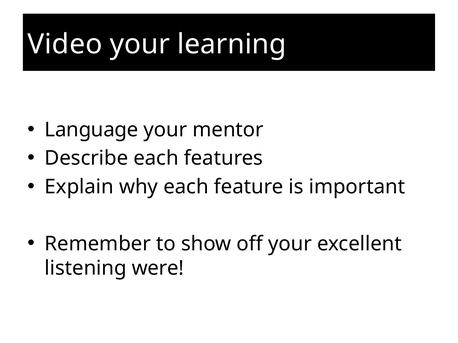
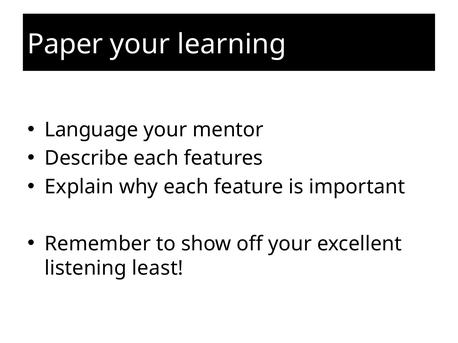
Video: Video -> Paper (65, 44)
were: were -> least (158, 268)
